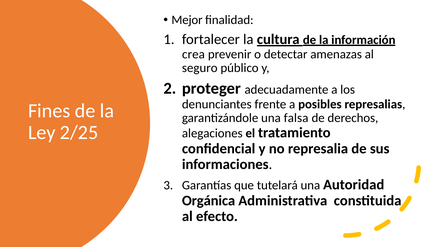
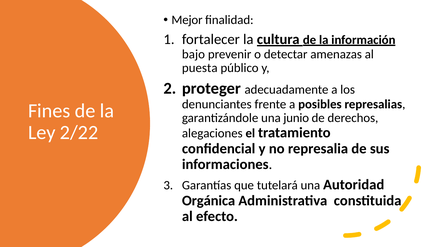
crea: crea -> bajo (193, 54)
seguro: seguro -> puesta (200, 68)
falsa: falsa -> junio (296, 118)
2/25: 2/25 -> 2/22 (79, 133)
